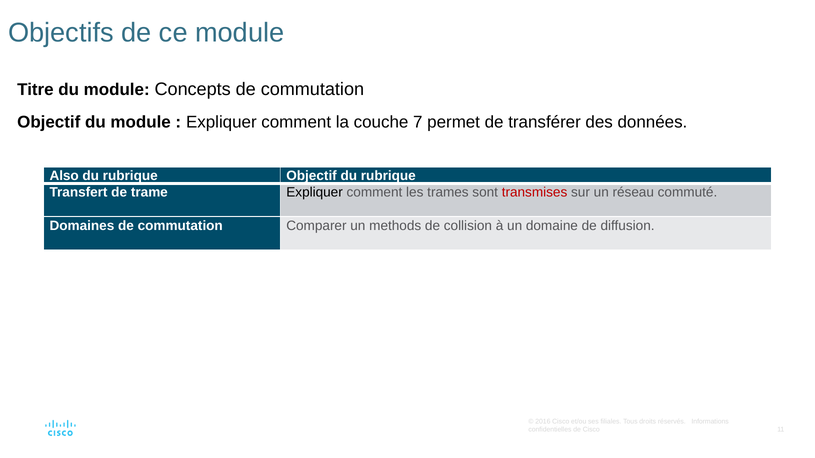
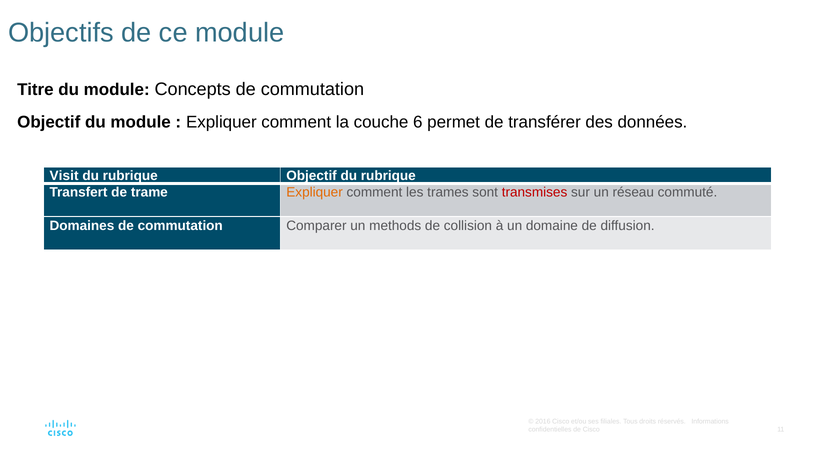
7: 7 -> 6 (418, 122)
Also: Also -> Visit (64, 176)
Expliquer colour: black -> orange (315, 193)
